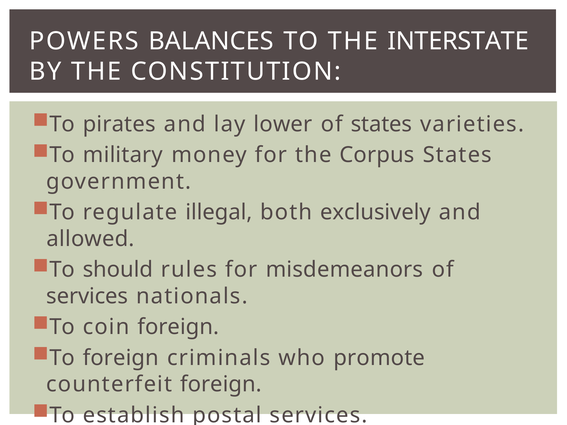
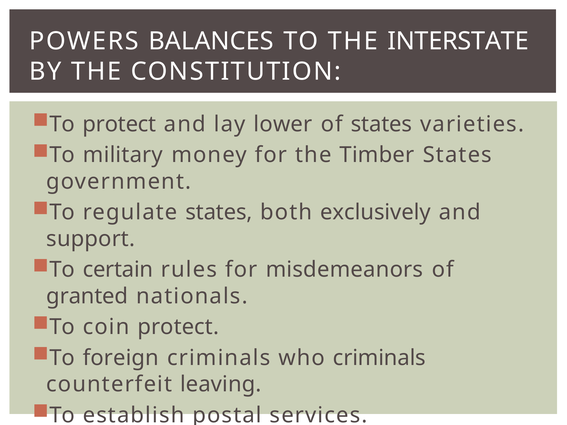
To pirates: pirates -> protect (119, 124)
Corpus: Corpus -> Timber (377, 155)
regulate illegal: illegal -> states (219, 212)
allowed: allowed -> support (91, 239)
should: should -> certain (118, 270)
services: services -> granted (87, 296)
coin foreign: foreign -> protect (178, 327)
who promote: promote -> criminals (379, 358)
counterfeit foreign: foreign -> leaving (221, 385)
